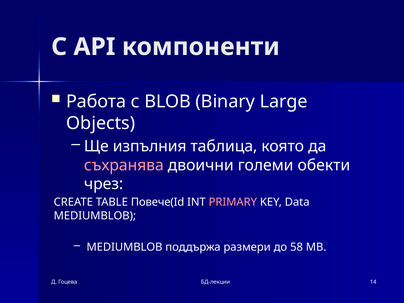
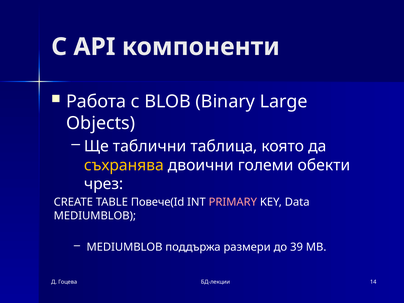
изпълния: изпълния -> таблични (150, 146)
съхранява colour: pink -> yellow (124, 165)
58: 58 -> 39 (297, 247)
